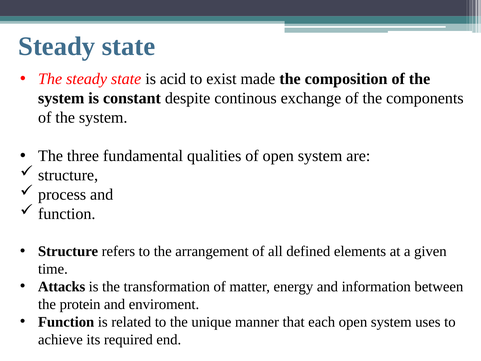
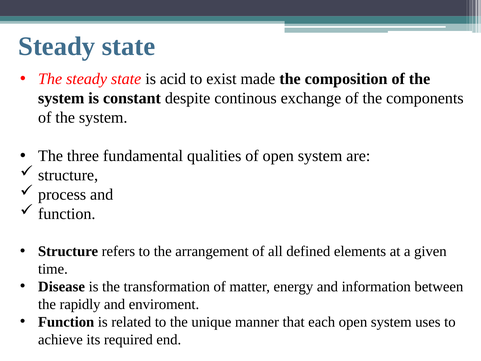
Attacks: Attacks -> Disease (62, 286)
protein: protein -> rapidly (80, 304)
